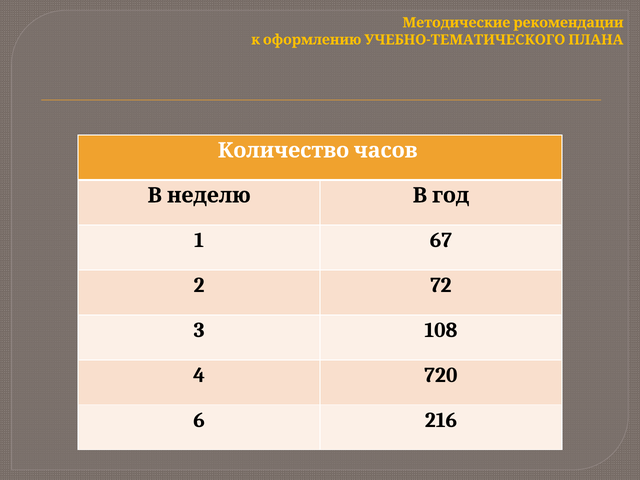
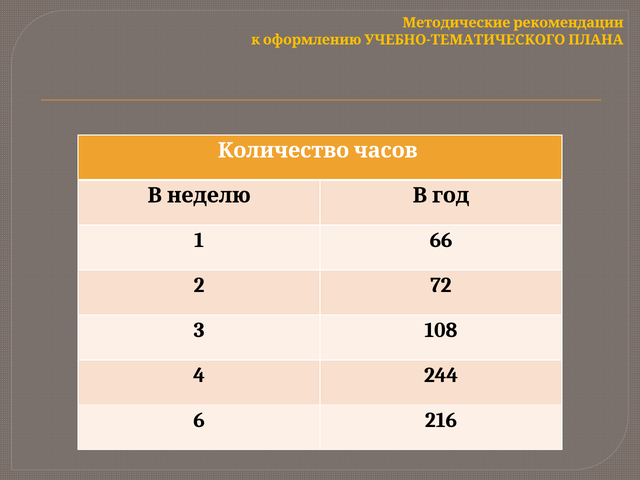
67: 67 -> 66 (441, 240)
720: 720 -> 244 (441, 375)
